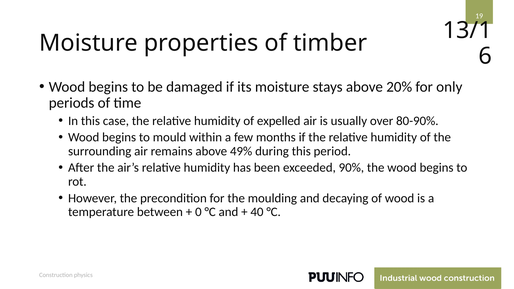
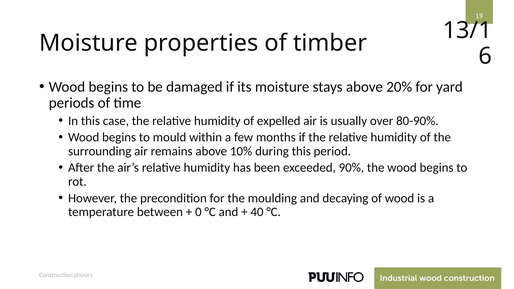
only: only -> yard (449, 87)
49%: 49% -> 10% (241, 151)
